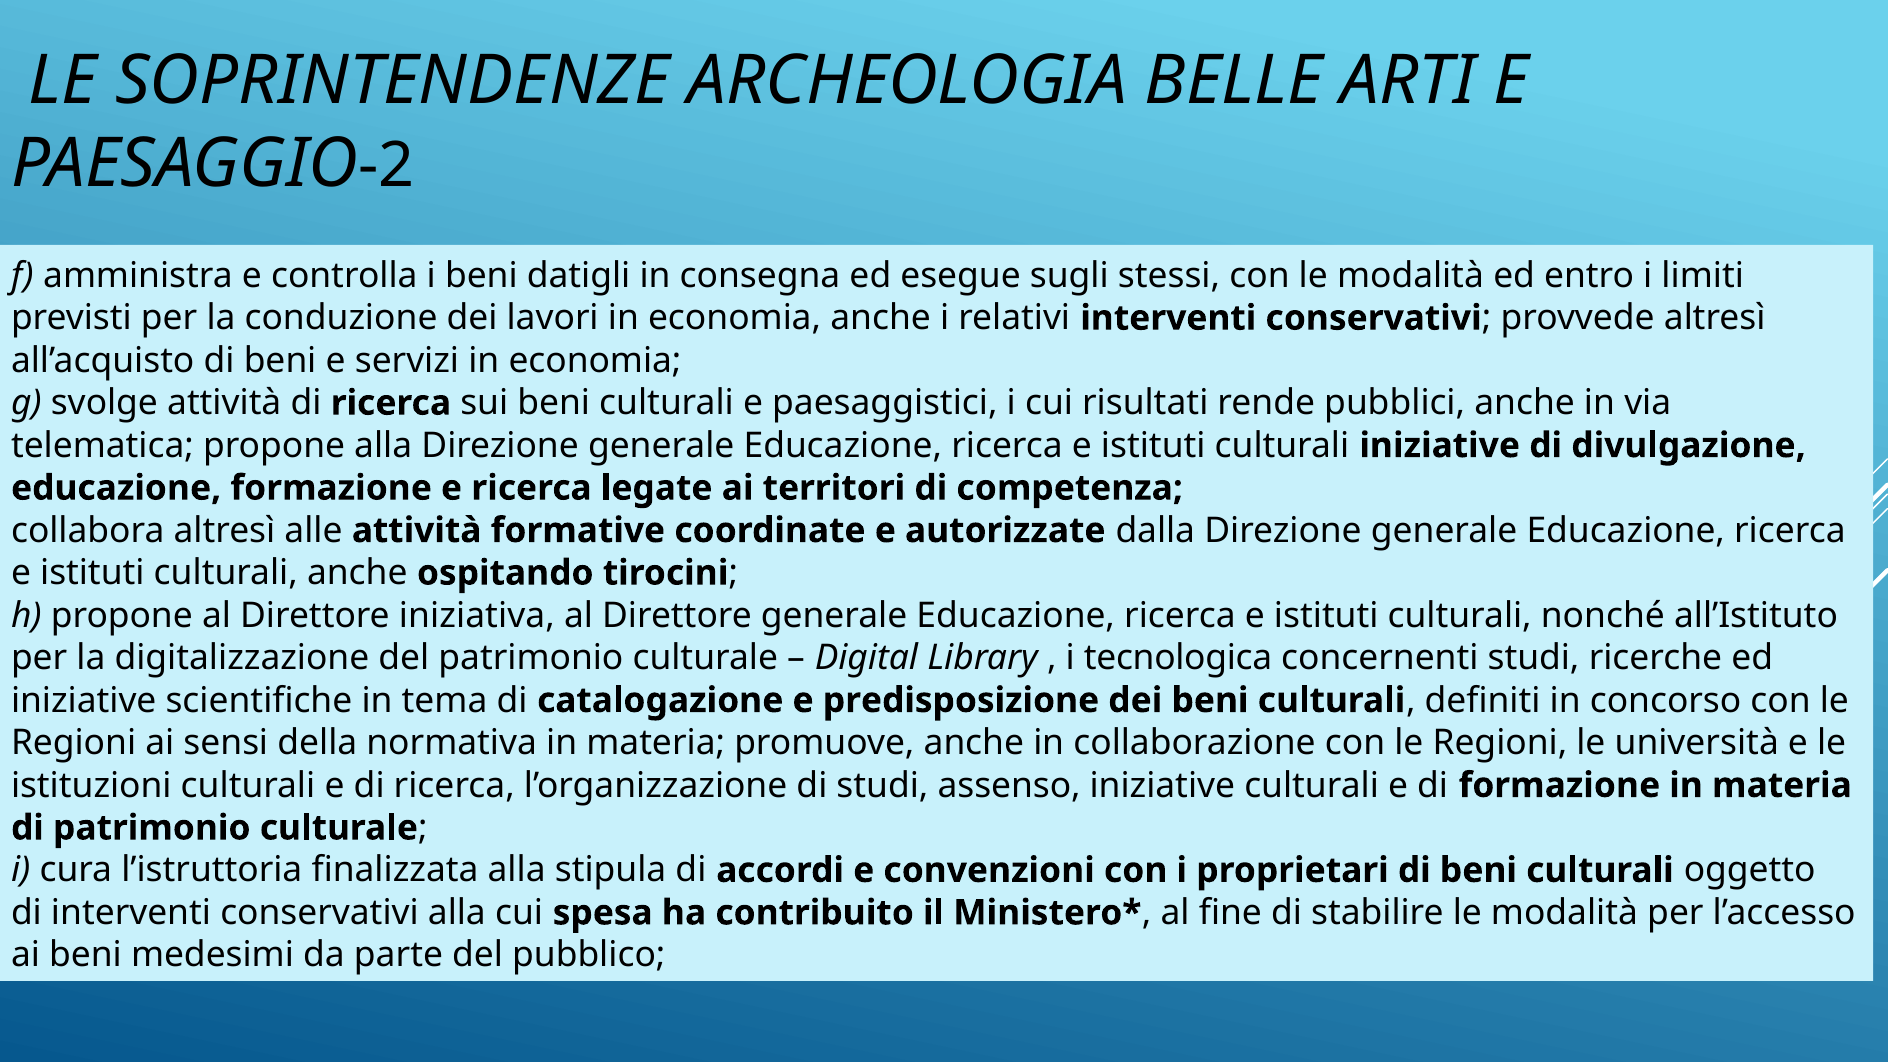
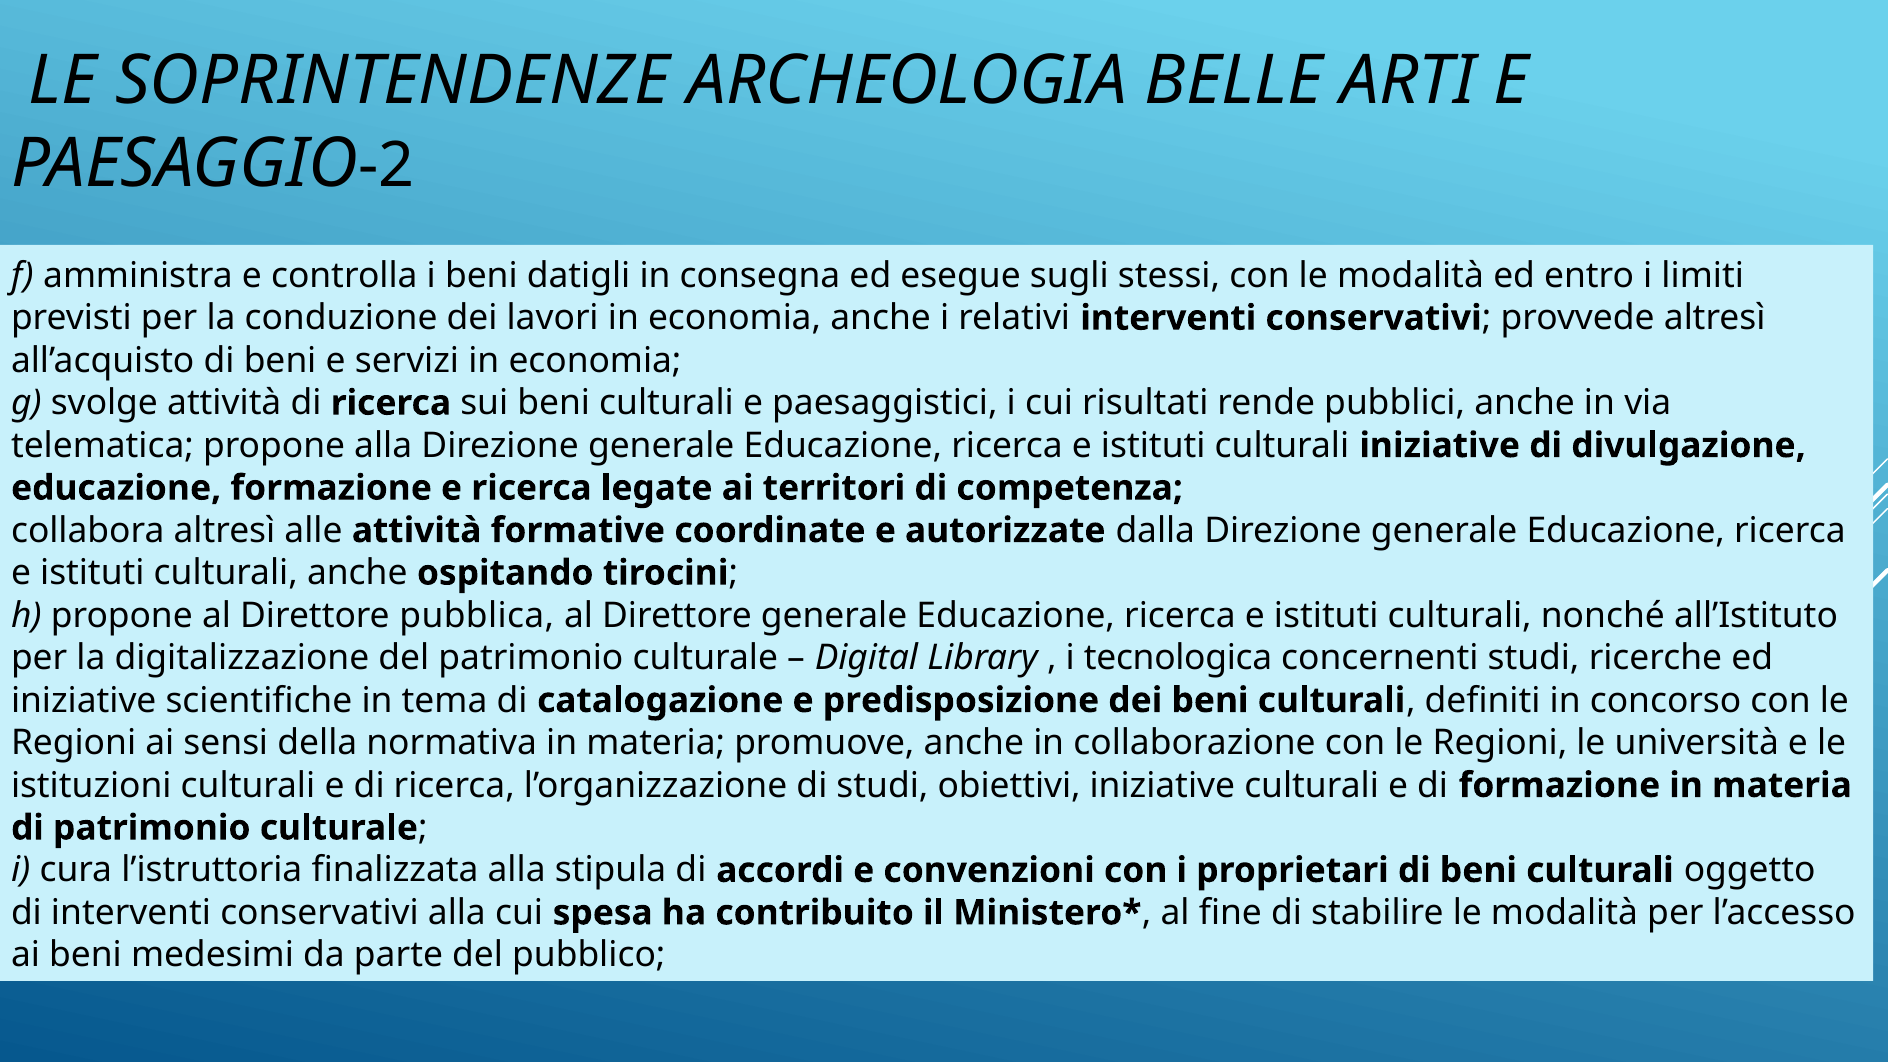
iniziativa: iniziativa -> pubblica (477, 615)
assenso: assenso -> obiettivi (1009, 785)
